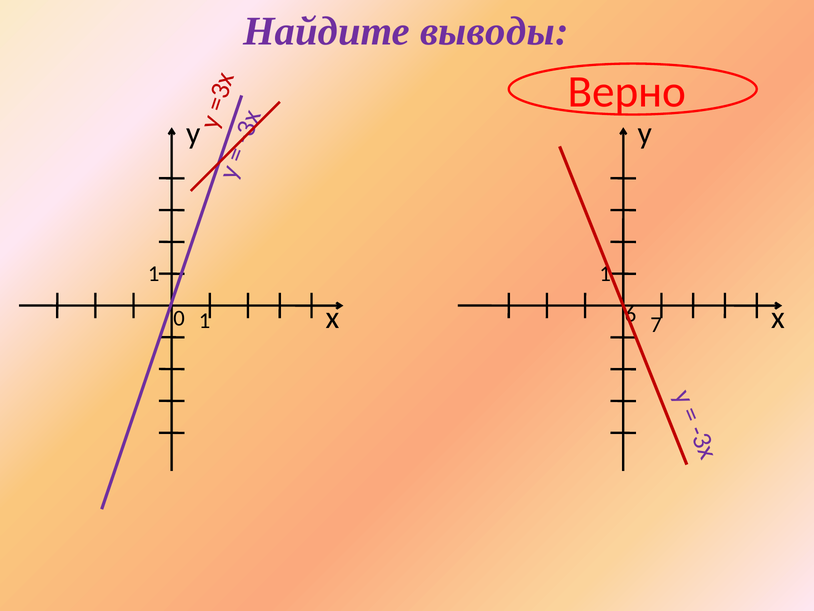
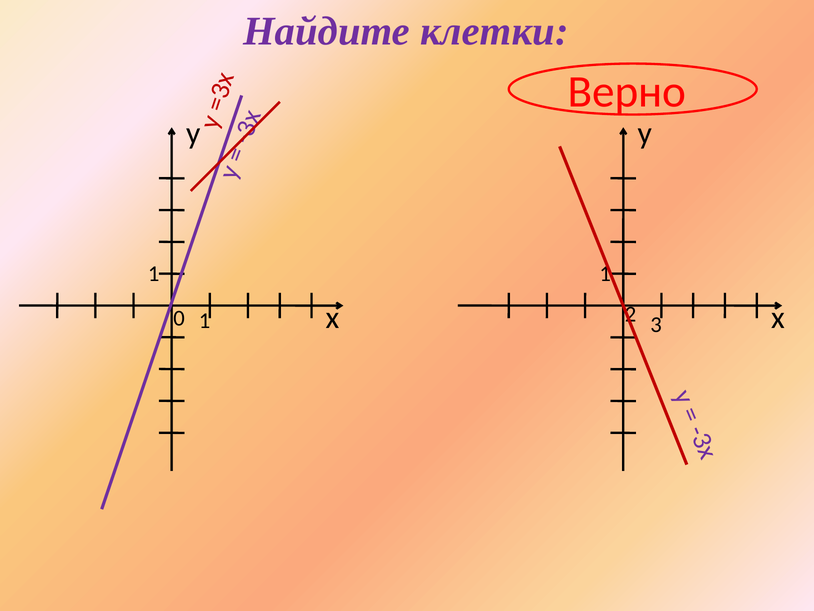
выводы: выводы -> клетки (494, 31)
0 7: 7 -> 3 (656, 324)
6: 6 -> 2 (631, 314)
